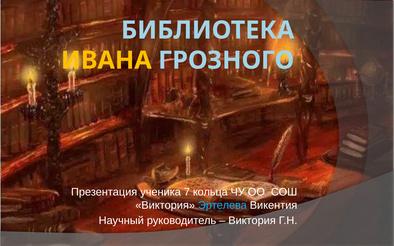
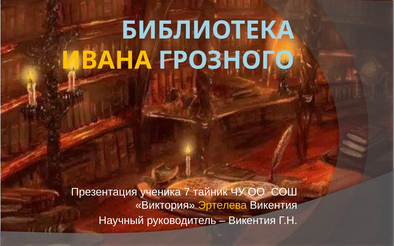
кольца: кольца -> тайник (210, 192)
Эртелева colour: light blue -> yellow (222, 205)
Виктория: Виктория -> Викентия (252, 221)
